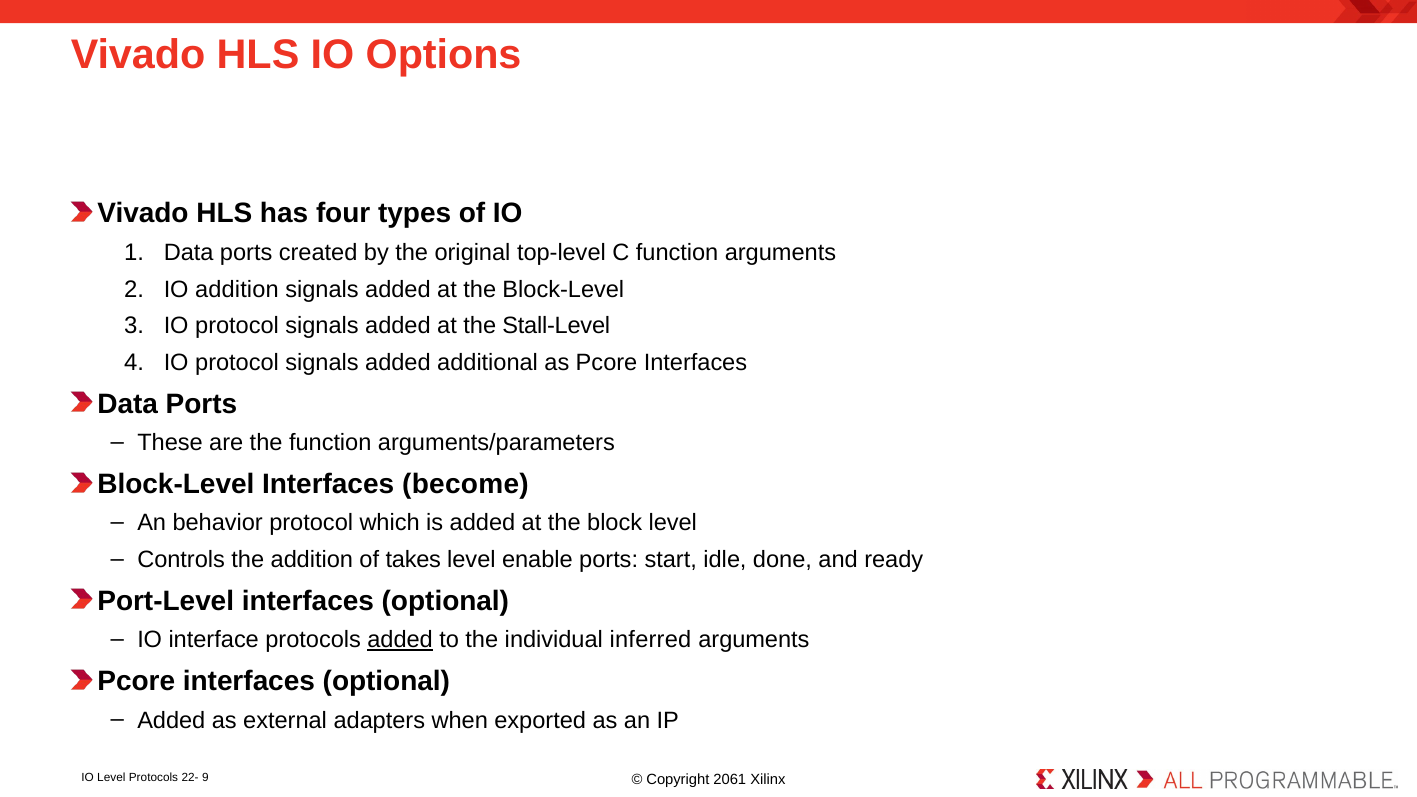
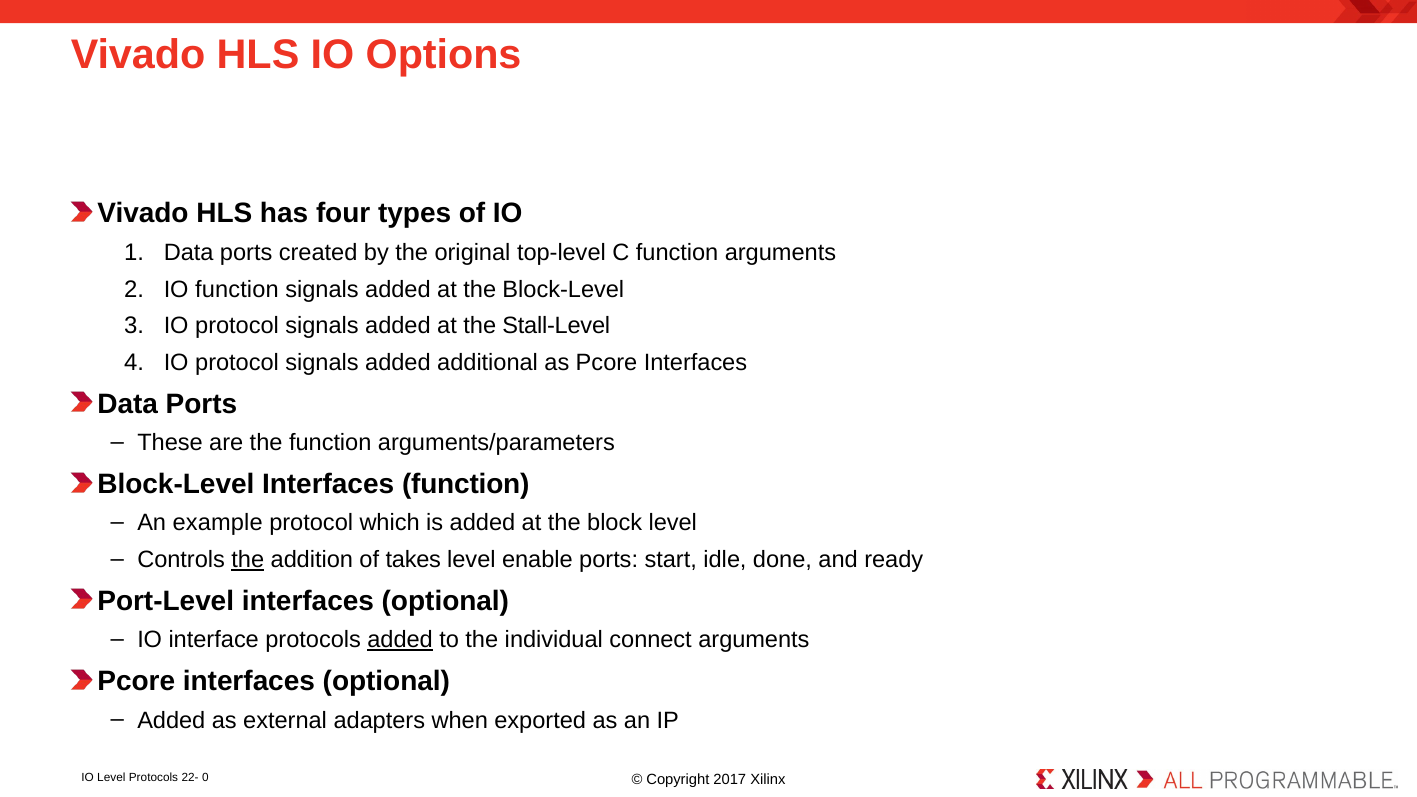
IO addition: addition -> function (237, 289)
Interfaces become: become -> function (466, 484)
behavior: behavior -> example (218, 523)
the underline: none -> present (248, 560)
inferred: inferred -> connect (651, 640)
9: 9 -> 0 (205, 778)
2061: 2061 -> 2017 (730, 780)
